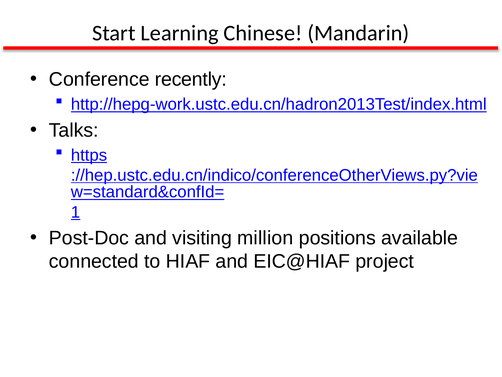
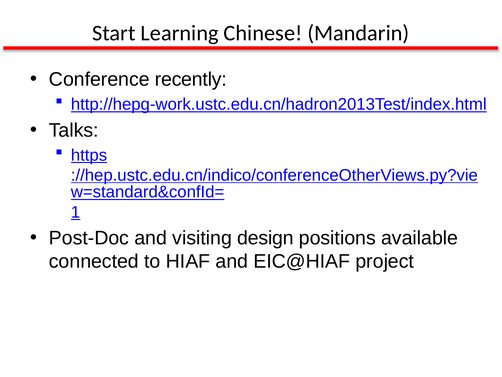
million: million -> design (265, 238)
